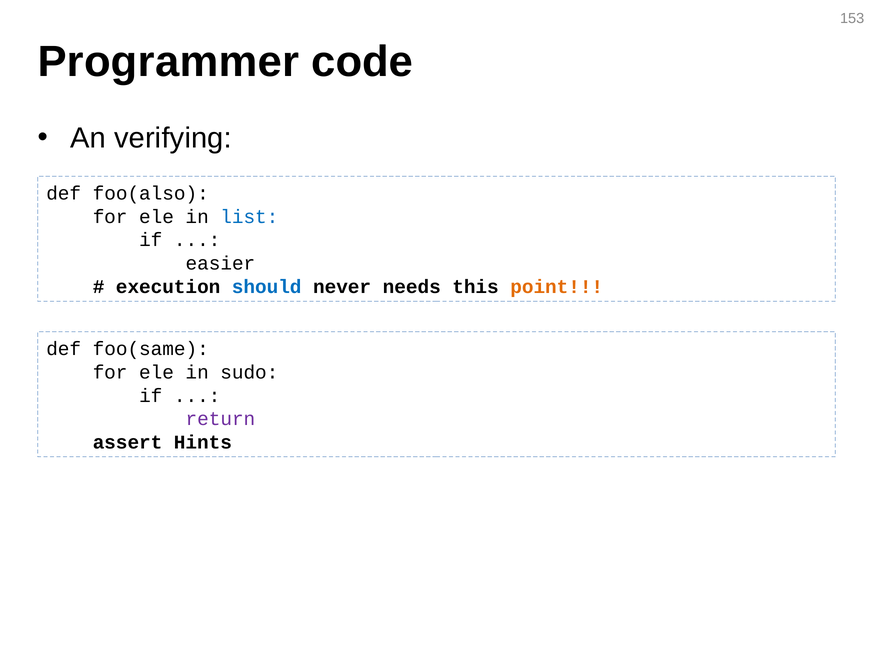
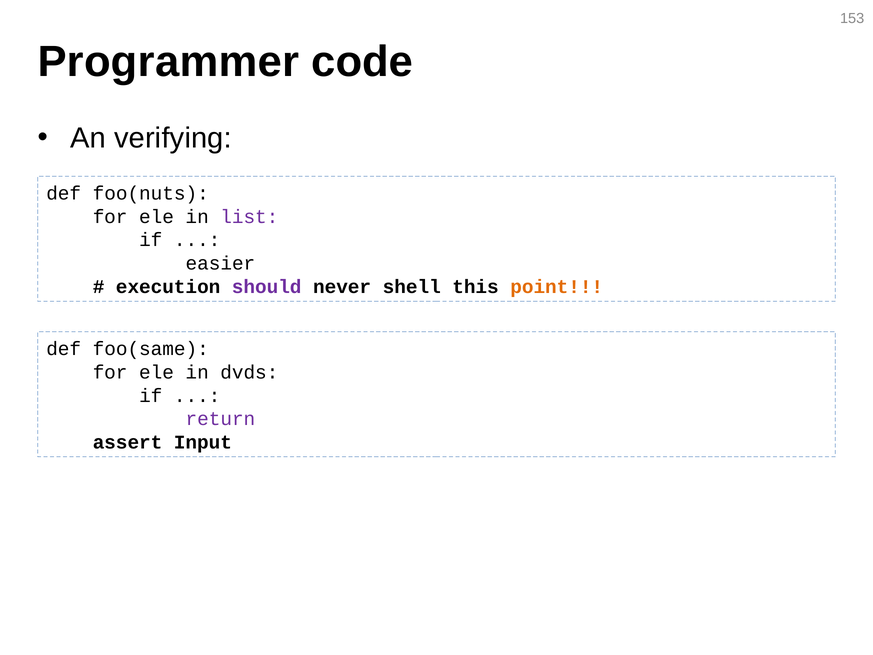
foo(also: foo(also -> foo(nuts (151, 193)
list colour: blue -> purple (249, 217)
should colour: blue -> purple (267, 287)
needs: needs -> shell (412, 287)
sudo: sudo -> dvds (249, 372)
Hints: Hints -> Input (203, 442)
